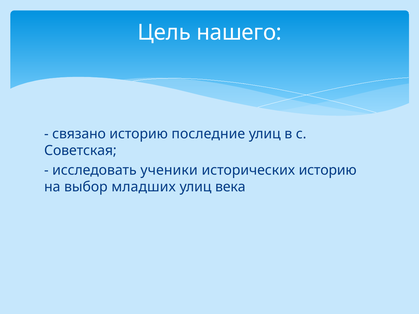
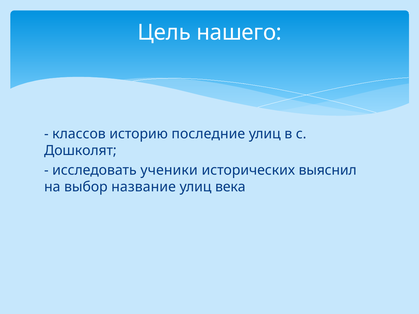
связано: связано -> классов (79, 134)
Советская: Советская -> Дошколят (80, 151)
исторических историю: историю -> выяснил (328, 170)
младших: младших -> название (144, 187)
